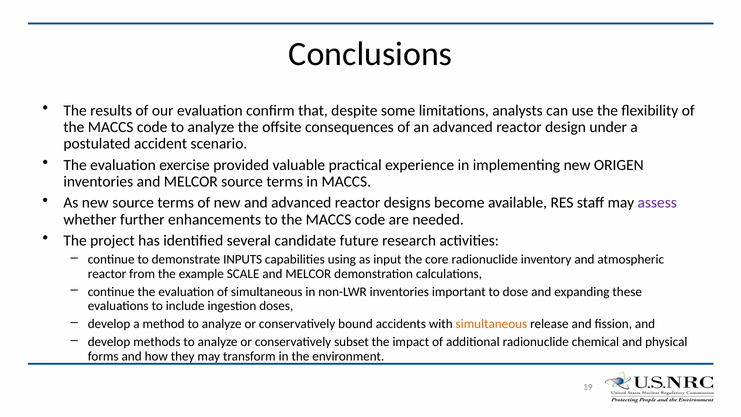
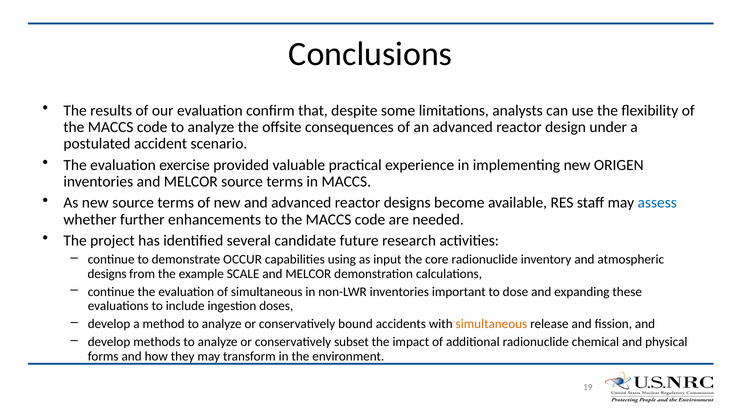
assess colour: purple -> blue (657, 203)
INPUTS: INPUTS -> OCCUR (243, 259)
reactor: reactor -> designs (107, 274)
